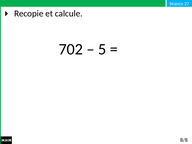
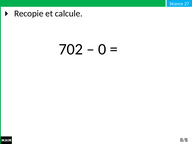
5: 5 -> 0 (102, 49)
